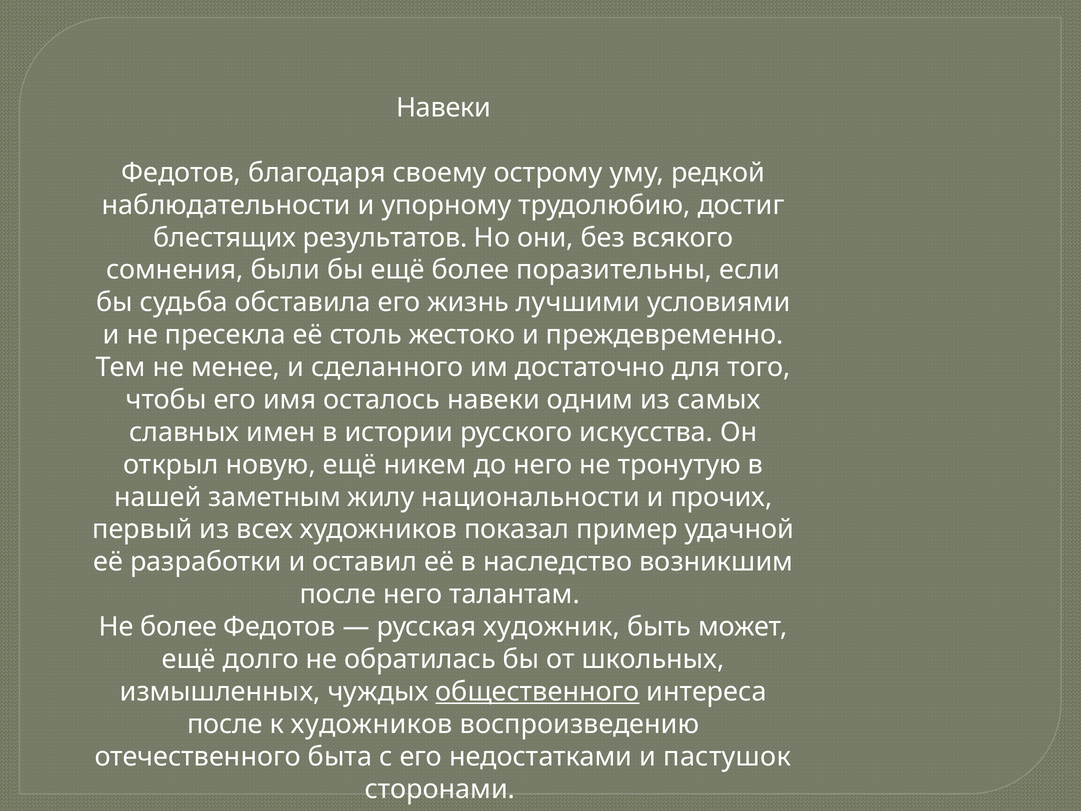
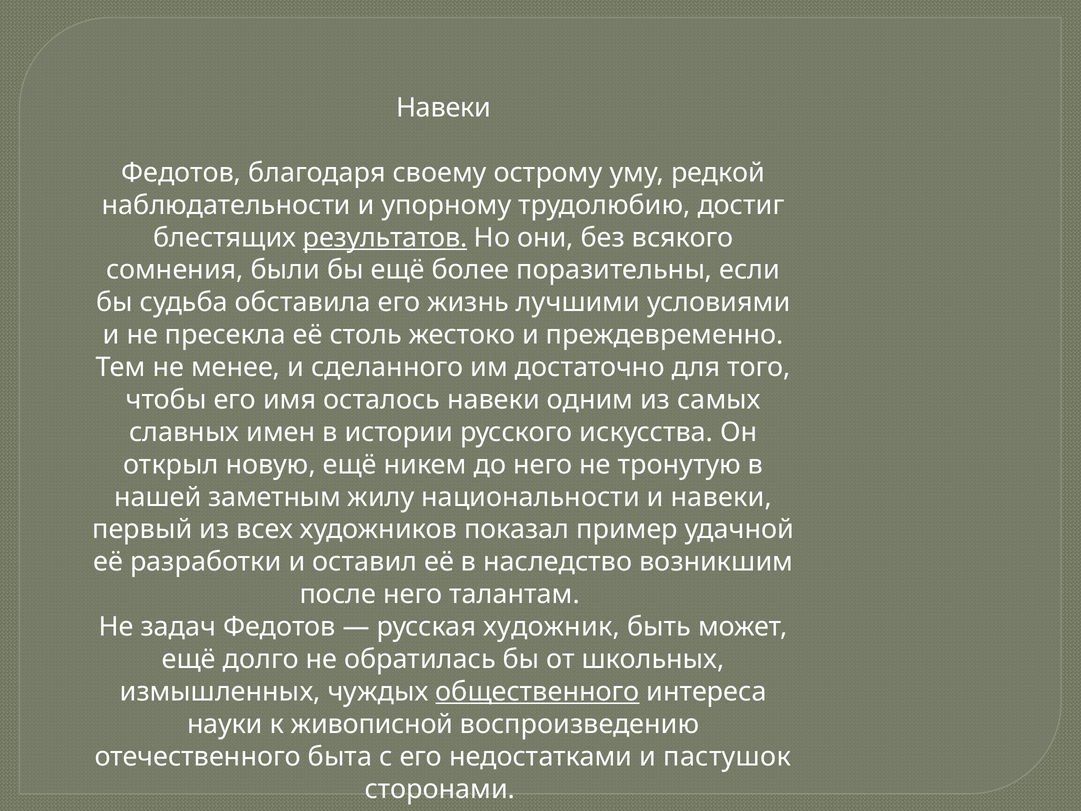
результатов underline: none -> present (385, 238)
и прочих: прочих -> навеки (721, 497)
Не более: более -> задач (179, 627)
после: после -> науки (225, 724)
к художников: художников -> живописной (372, 724)
